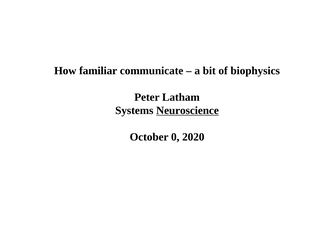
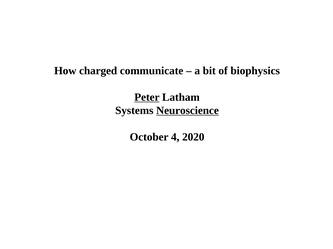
familiar: familiar -> charged (98, 71)
Peter underline: none -> present (147, 98)
0: 0 -> 4 (175, 137)
